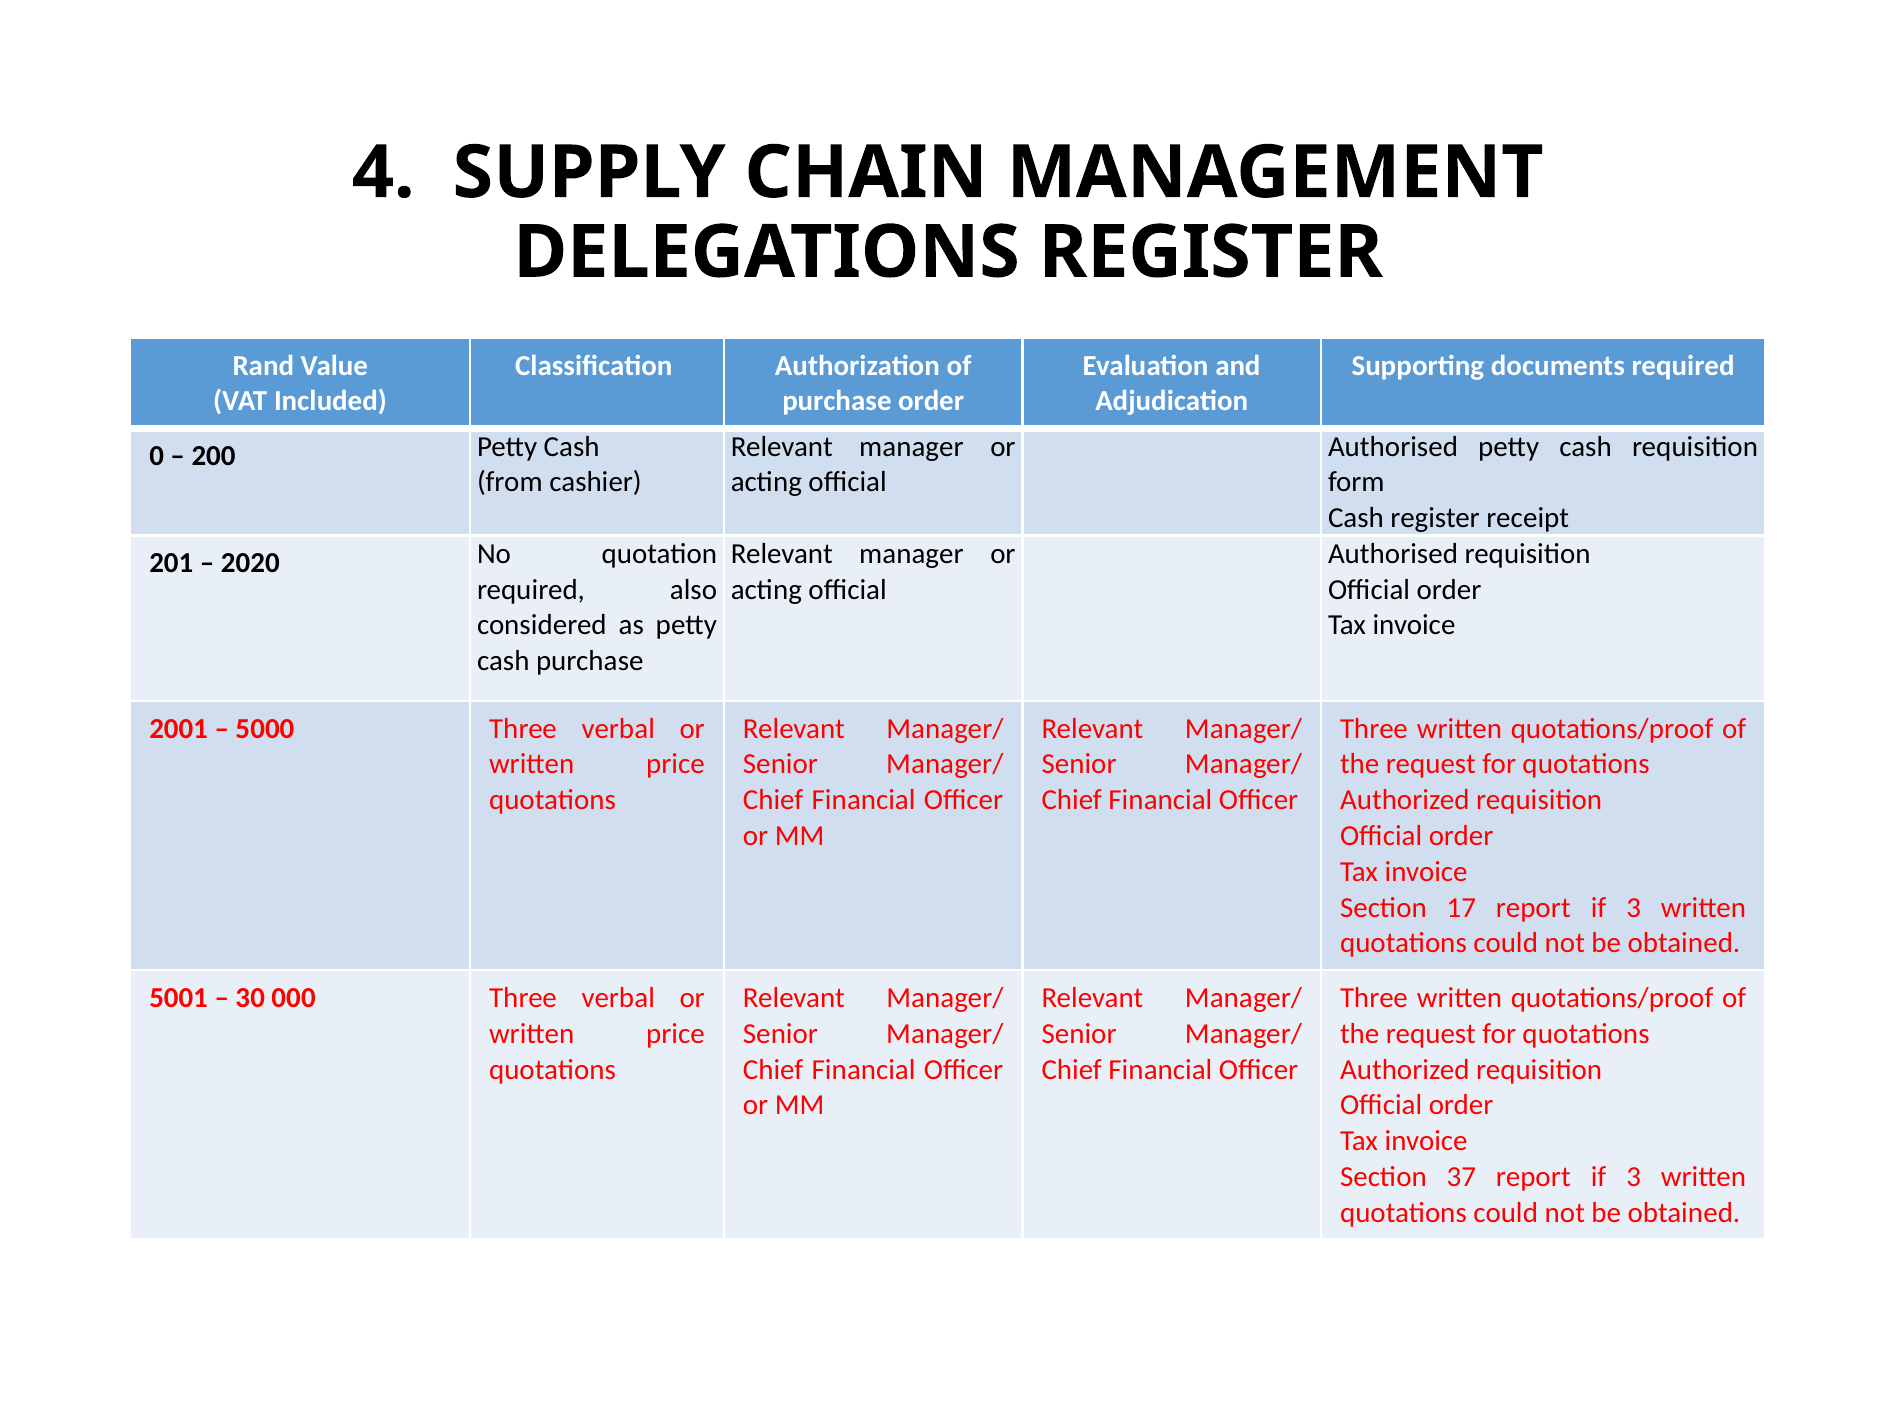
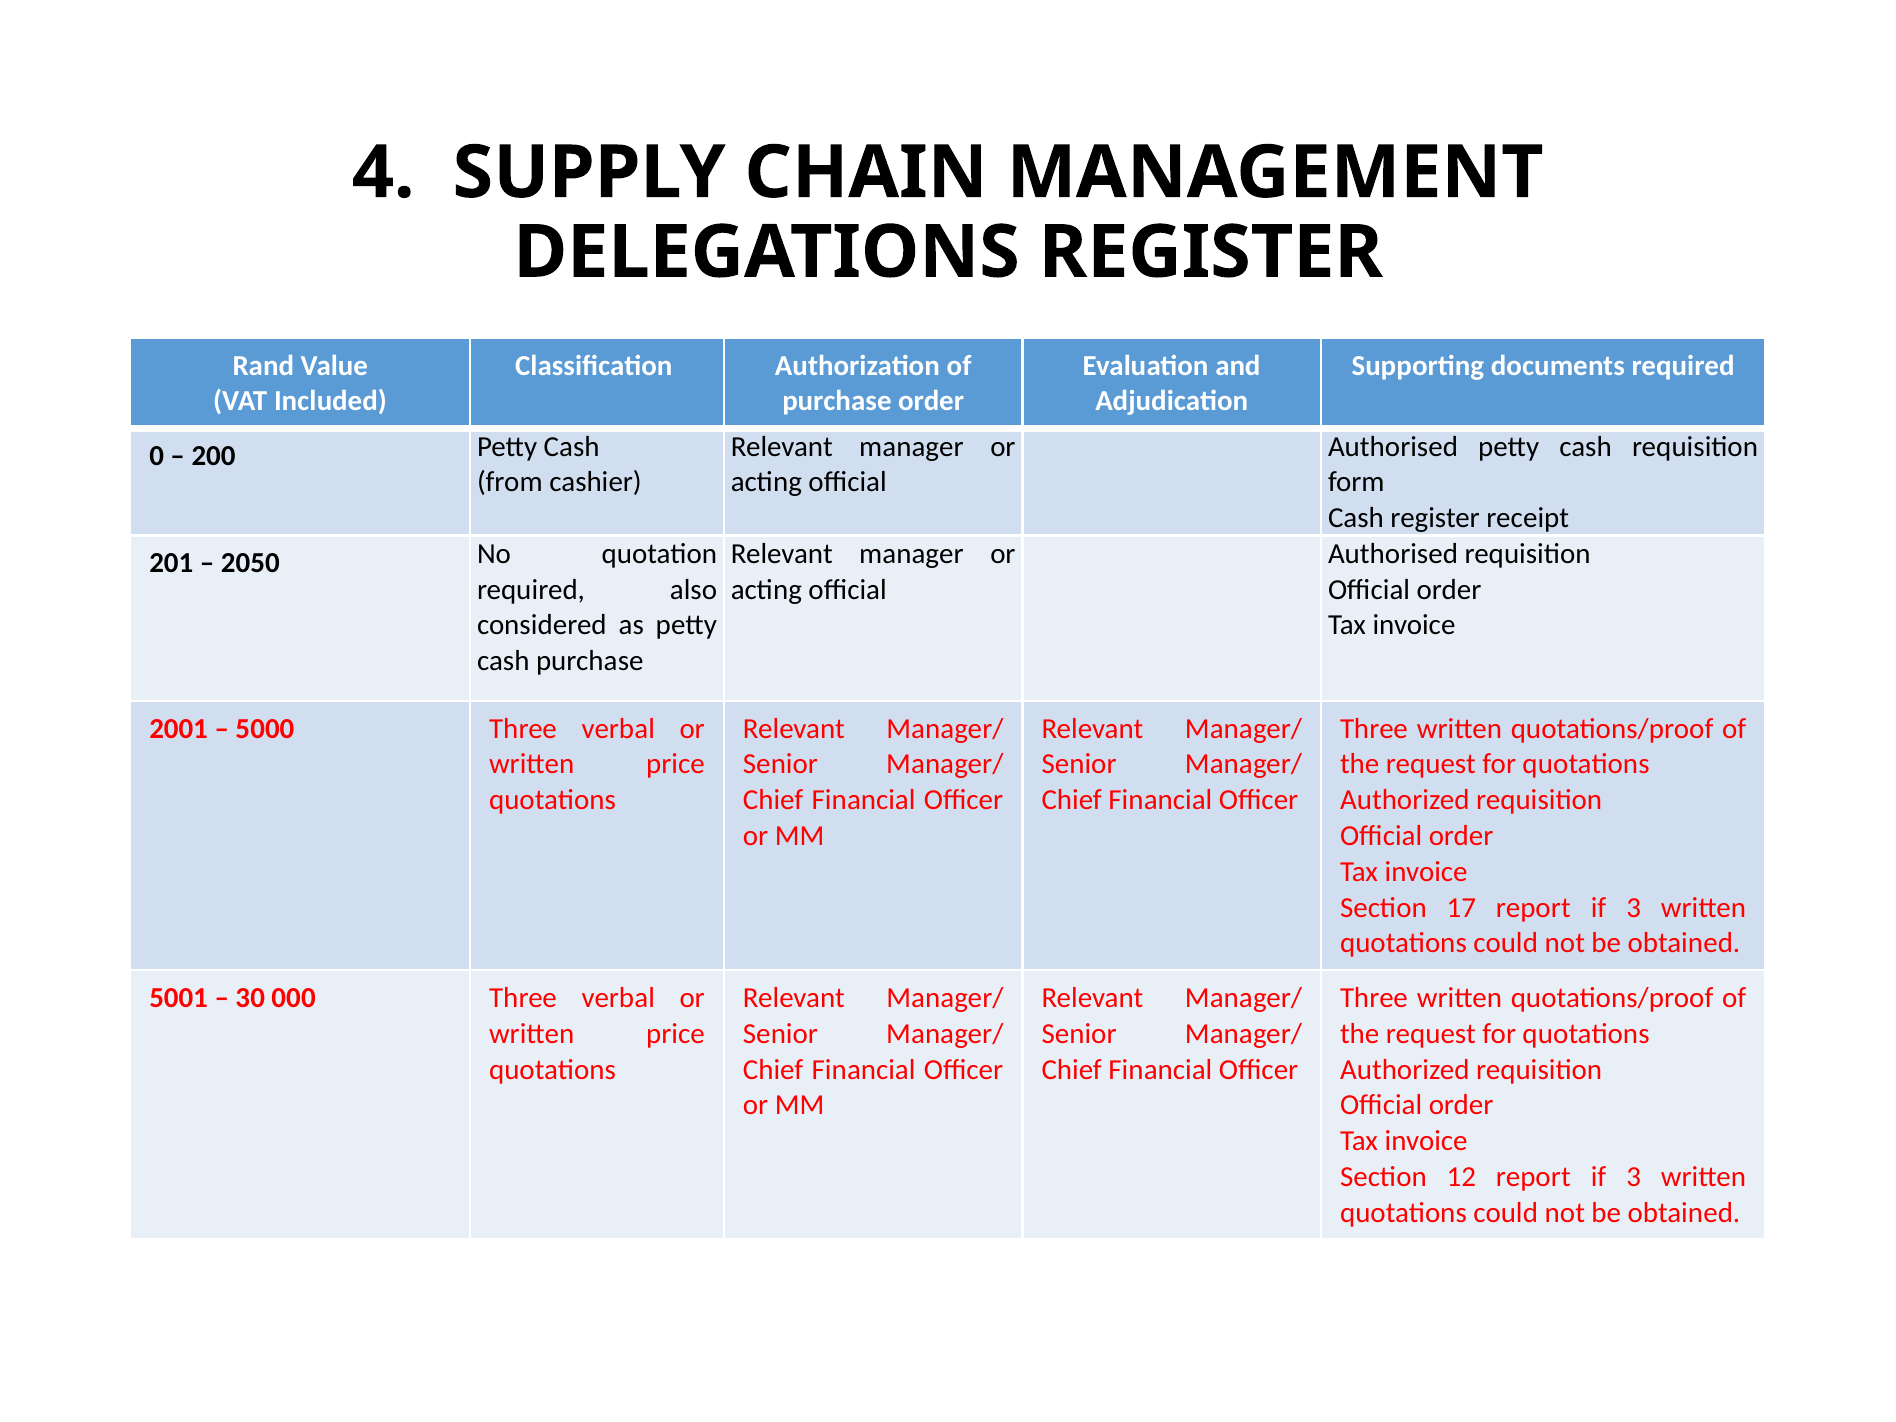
2020: 2020 -> 2050 (250, 563)
37: 37 -> 12 (1461, 1177)
